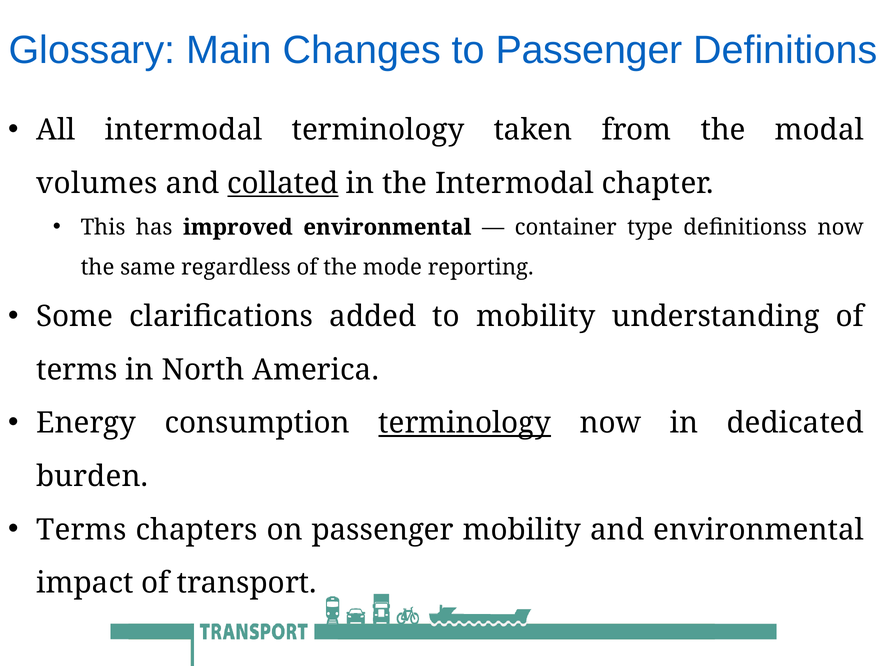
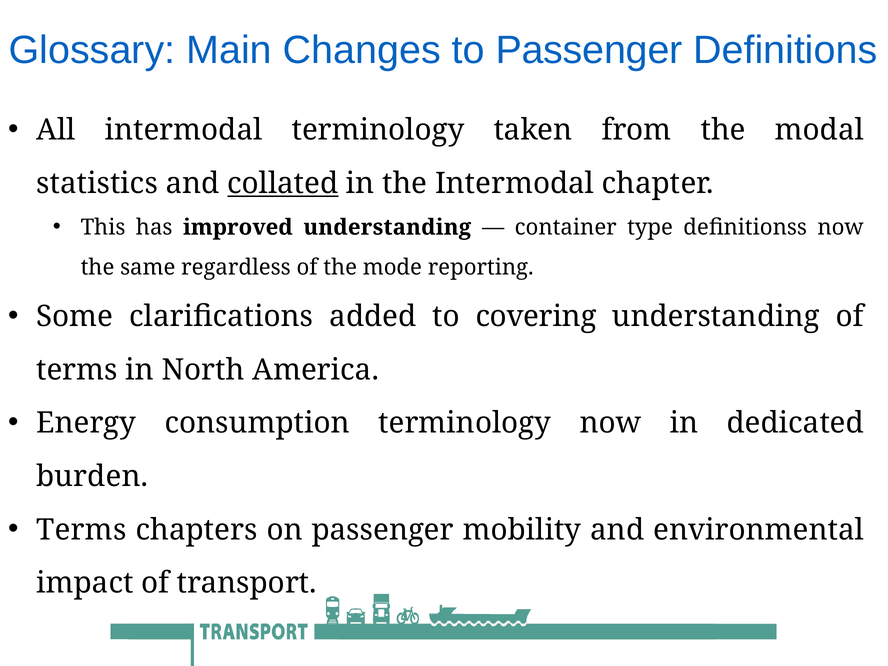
volumes: volumes -> statistics (97, 183)
improved environmental: environmental -> understanding (387, 227)
to mobility: mobility -> covering (536, 317)
terminology underline: present -> none (465, 423)
